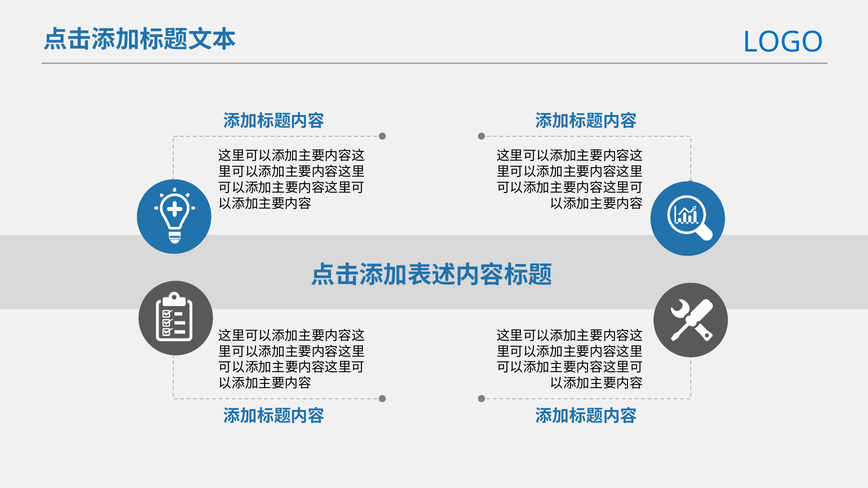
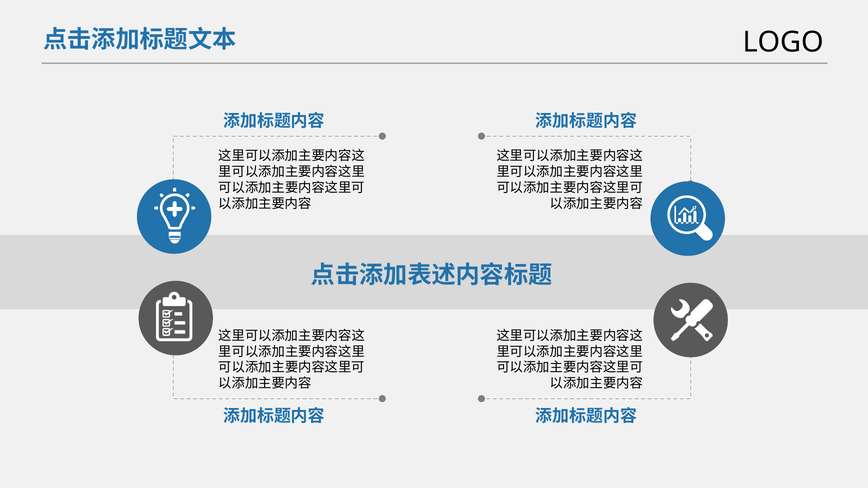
LOGO colour: blue -> black (783, 42)
